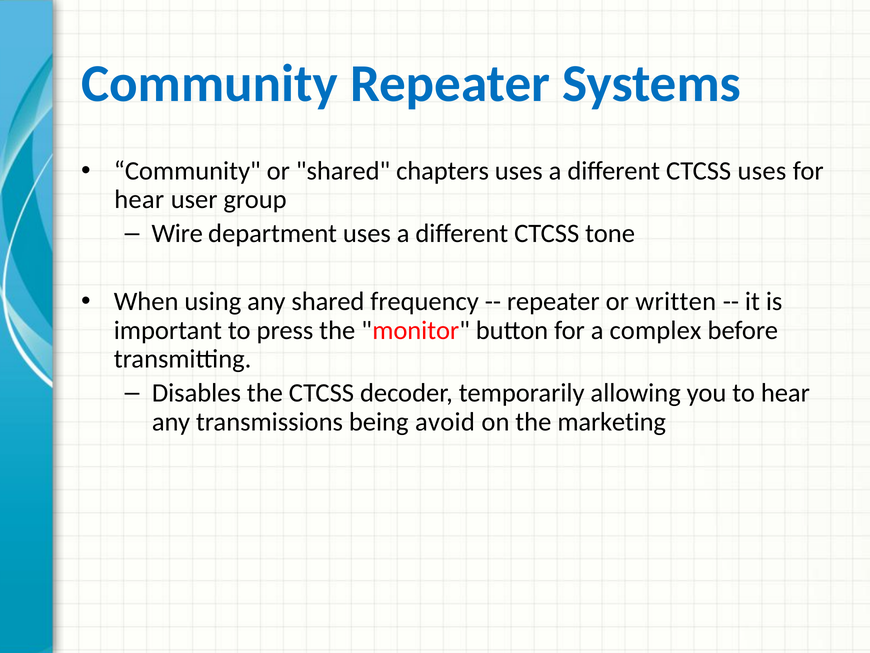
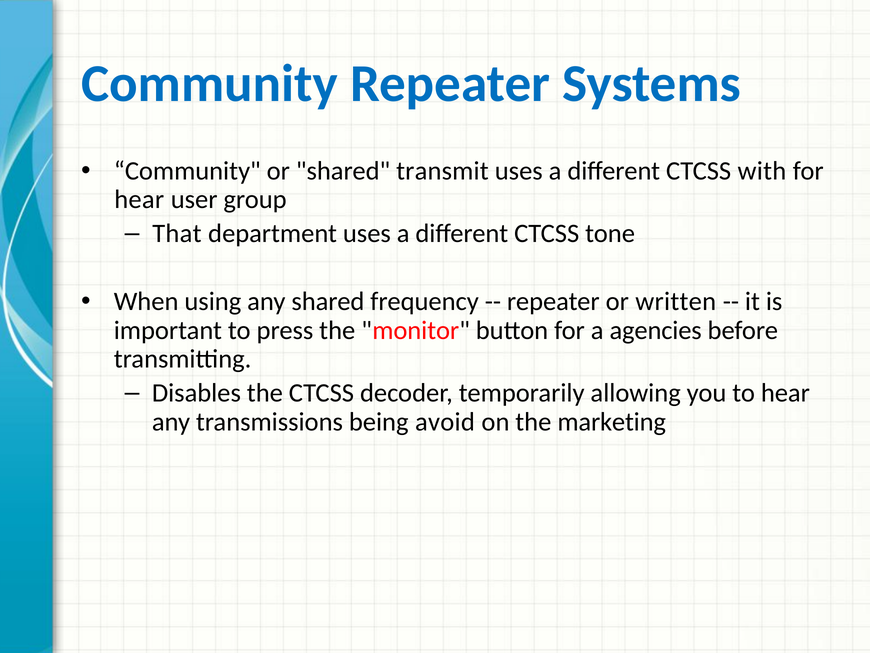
chapters: chapters -> transmit (442, 171)
CTCSS uses: uses -> with (762, 171)
Wire: Wire -> That (177, 233)
complex: complex -> agencies (656, 330)
